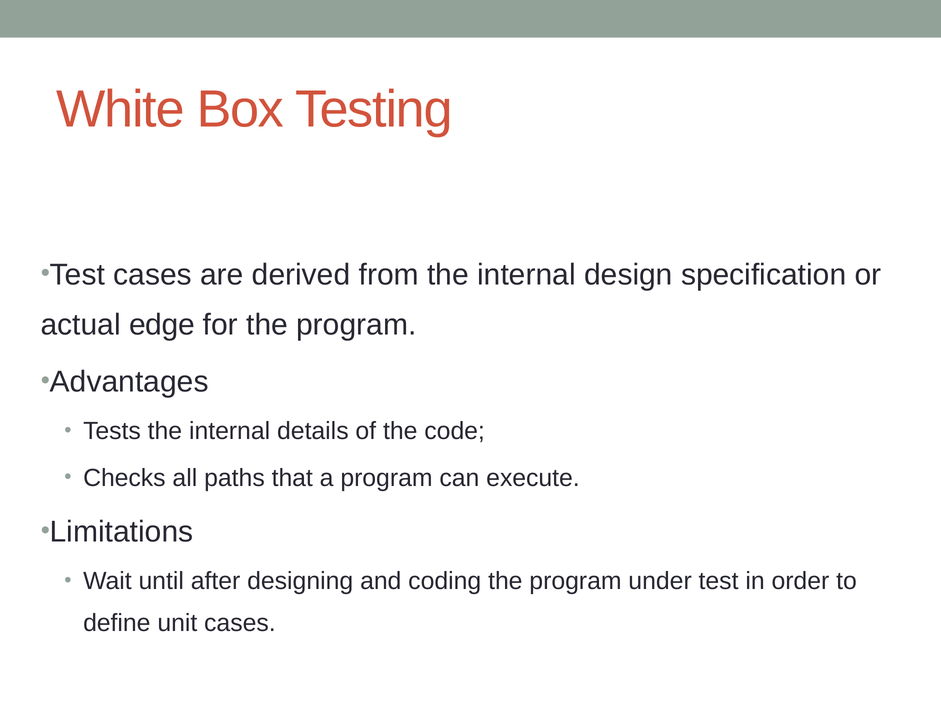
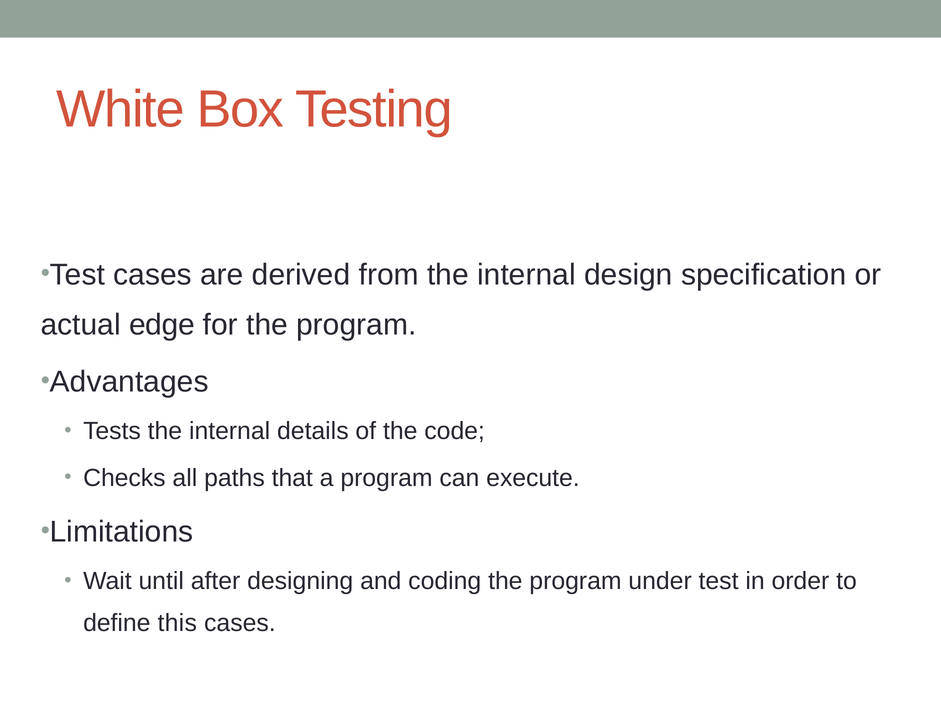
unit: unit -> this (177, 623)
